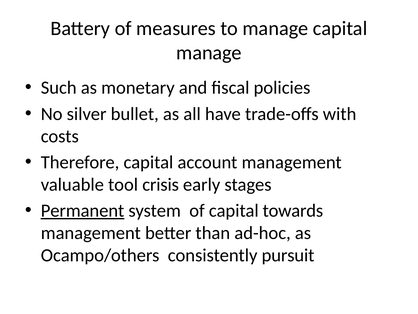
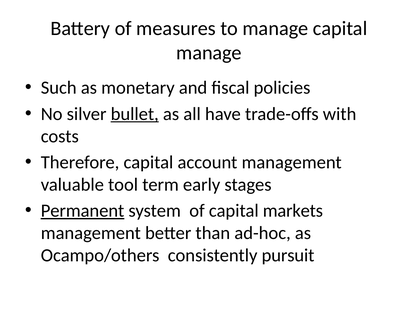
bullet underline: none -> present (135, 114)
crisis: crisis -> term (161, 184)
towards: towards -> markets (293, 210)
